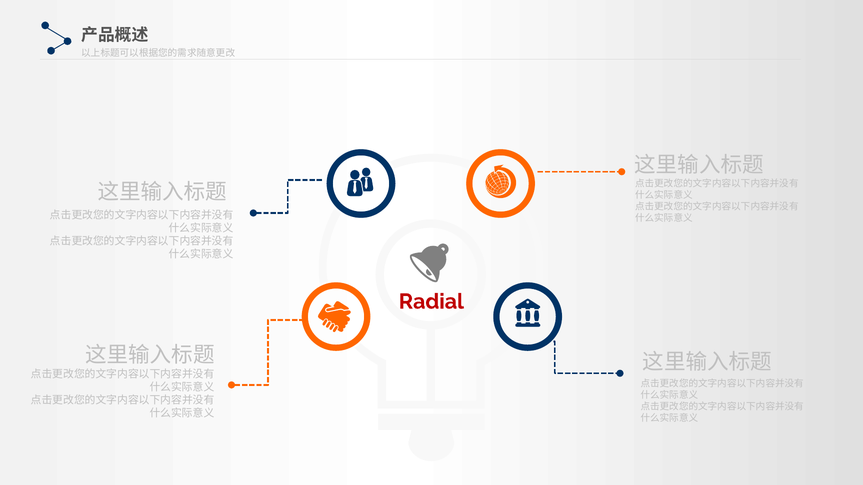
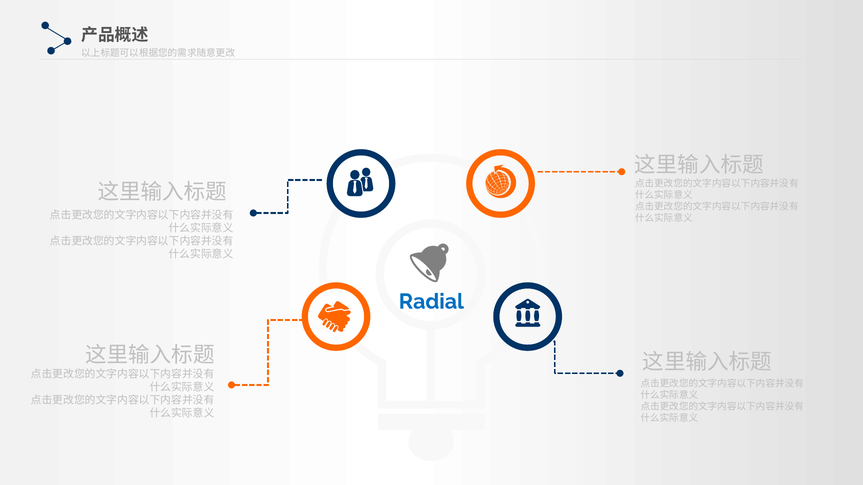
Radial colour: red -> blue (431, 302)
